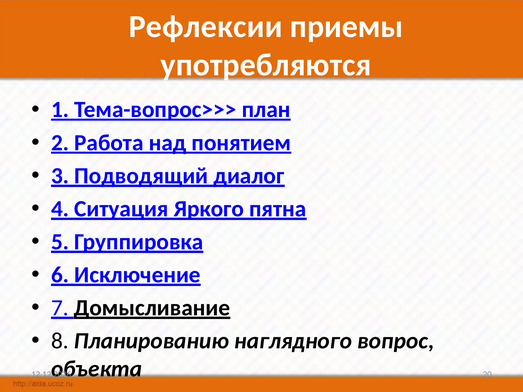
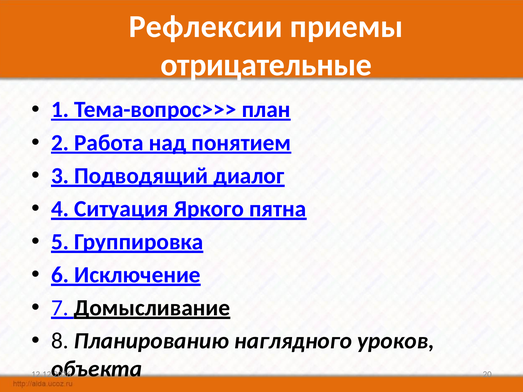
употребляются: употребляются -> отрицательные (266, 65)
вопрос: вопрос -> уроков (396, 341)
